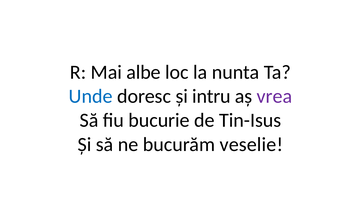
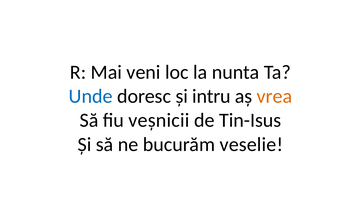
albe: albe -> veni (144, 72)
vrea colour: purple -> orange (274, 96)
bucurie: bucurie -> veșnicii (159, 120)
